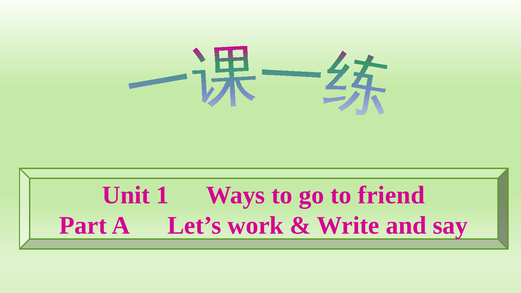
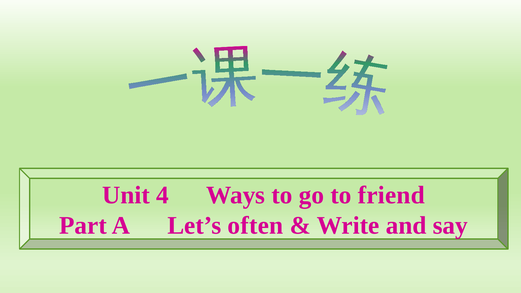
1: 1 -> 4 (162, 195)
work: work -> often (255, 226)
